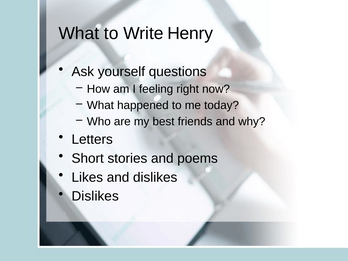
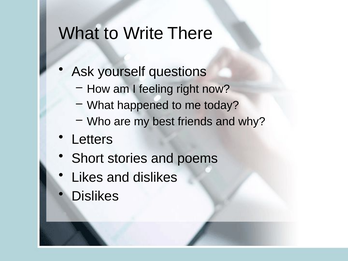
Henry: Henry -> There (190, 33)
